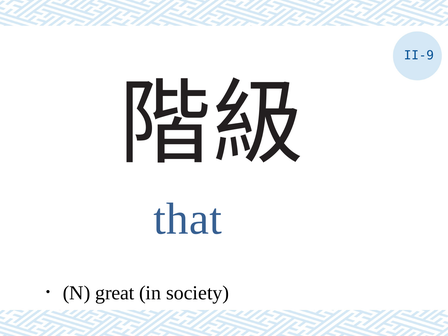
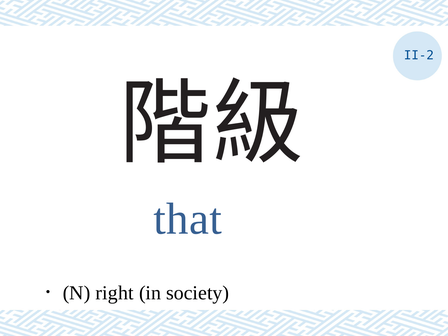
II-9: II-9 -> II-2 (419, 55)
great: great -> right (115, 293)
